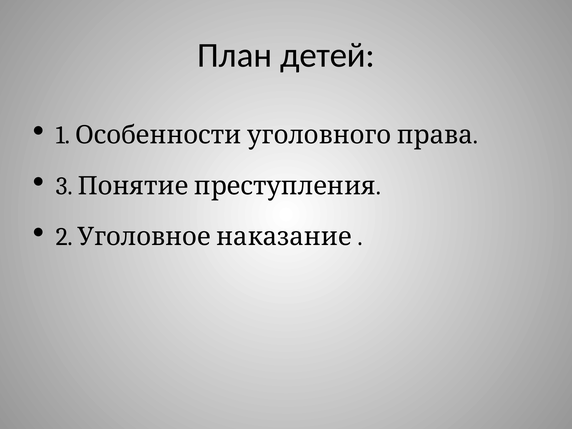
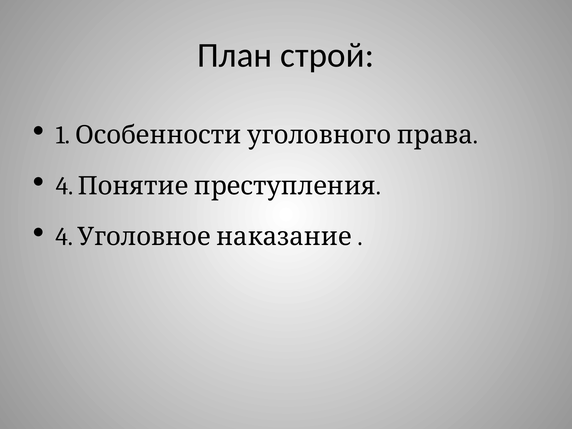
детей: детей -> строй (327, 55)
3: 3 -> 4 (65, 186)
2: 2 -> 4 (64, 237)
